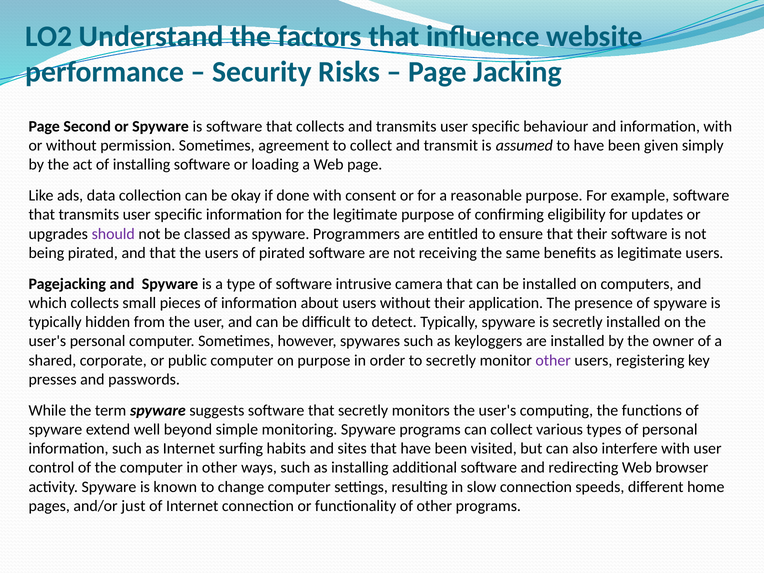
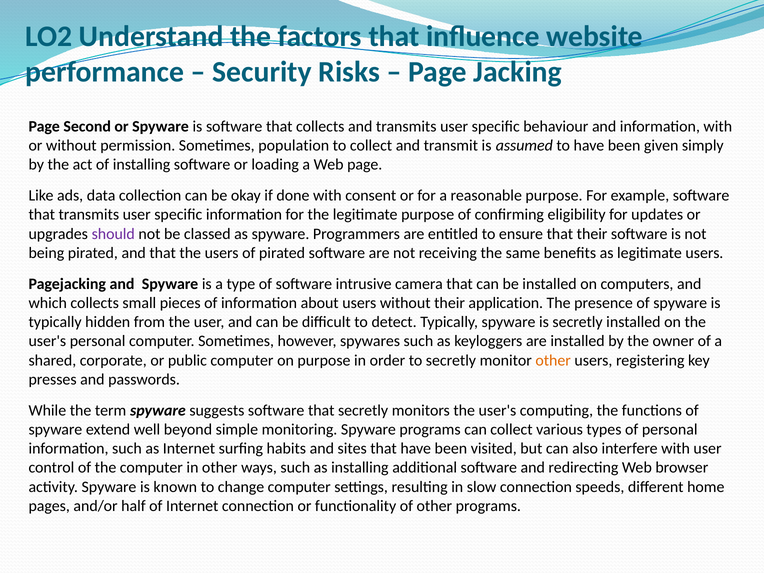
agreement: agreement -> population (294, 146)
other colour: purple -> orange (553, 360)
just: just -> half (133, 506)
